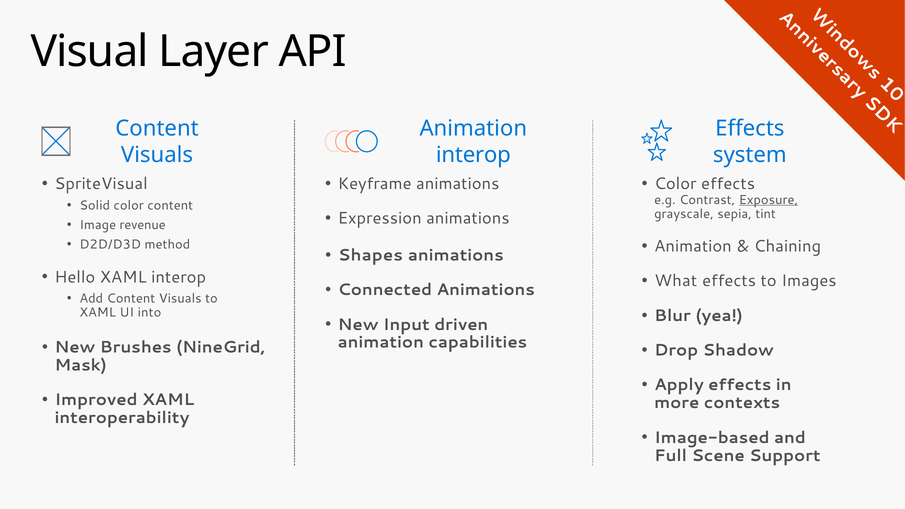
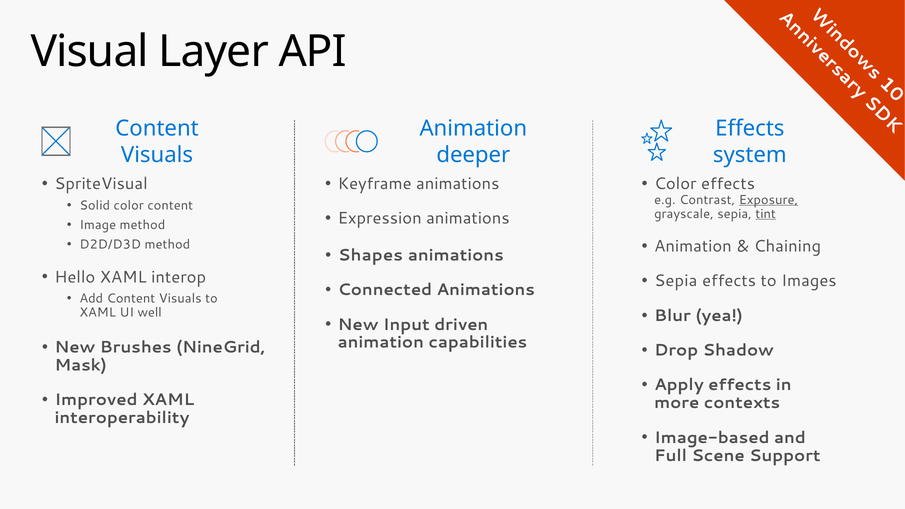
interop: interop -> deeper (473, 155)
tint underline: none -> present (766, 214)
Image revenue: revenue -> method (142, 225)
What: What -> Sepia (676, 281)
into: into -> well (150, 313)
